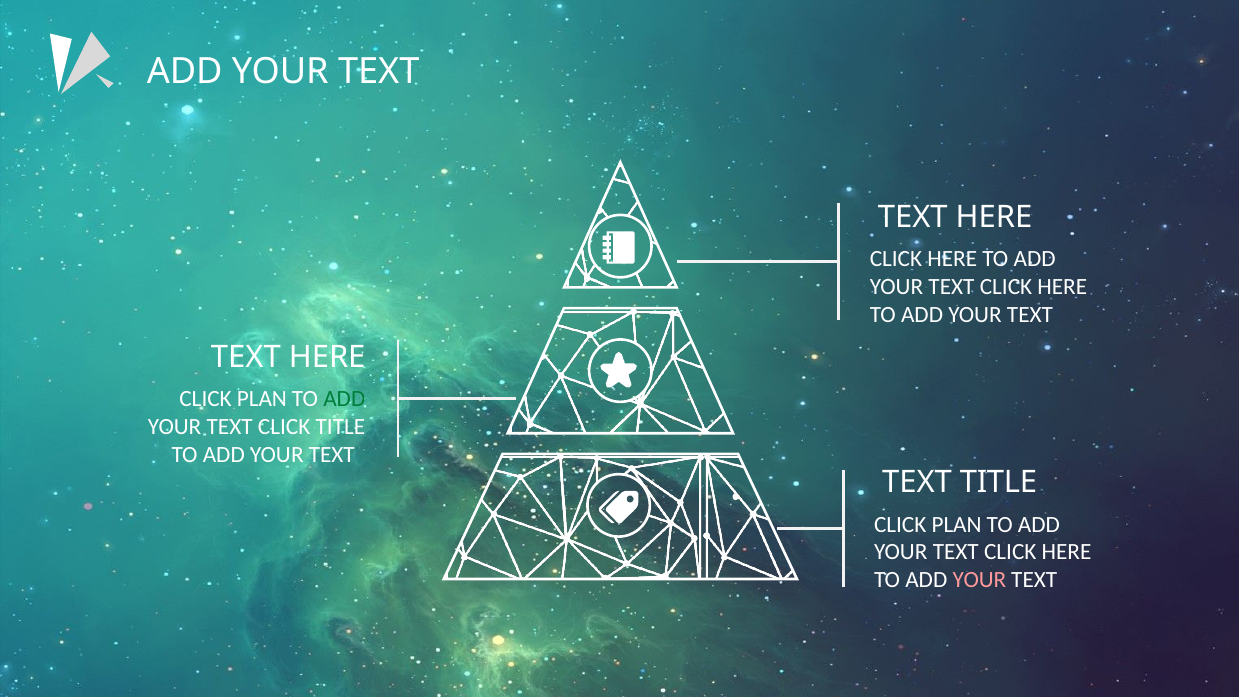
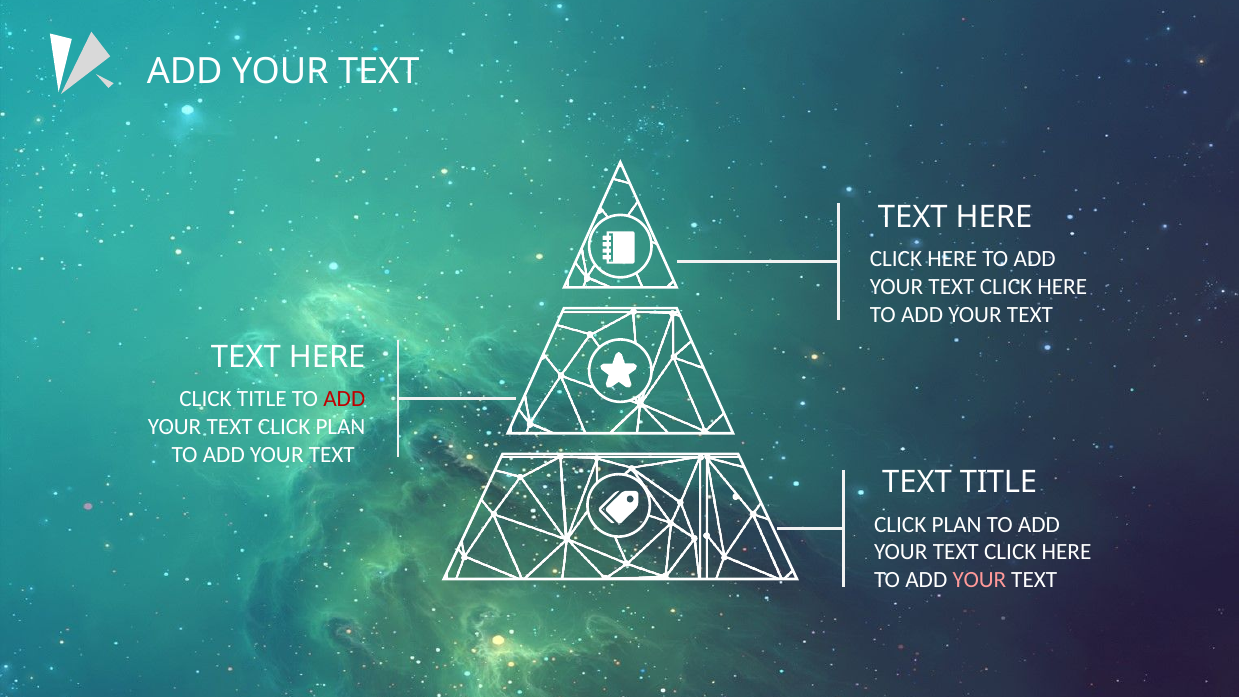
PLAN: PLAN -> TITLE (262, 399)
ADD colour: green -> red (344, 399)
TEXT CLICK TITLE: TITLE -> PLAN (341, 427)
